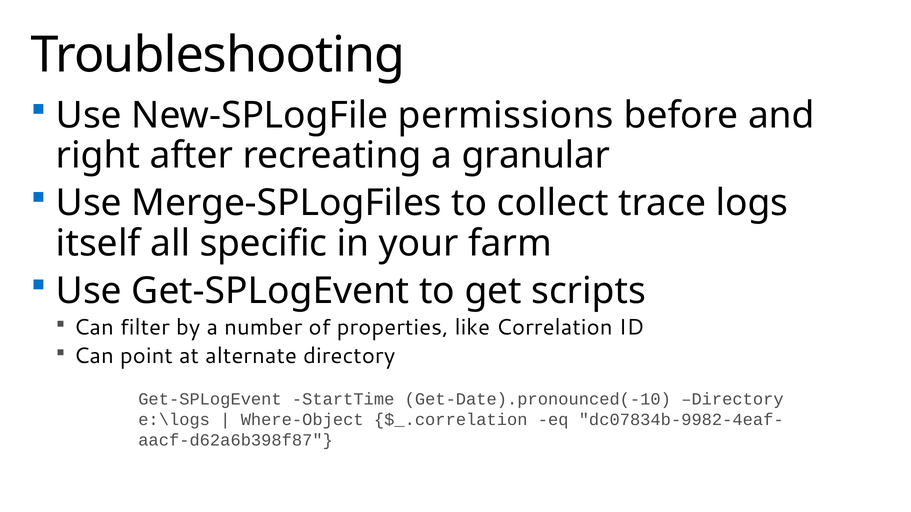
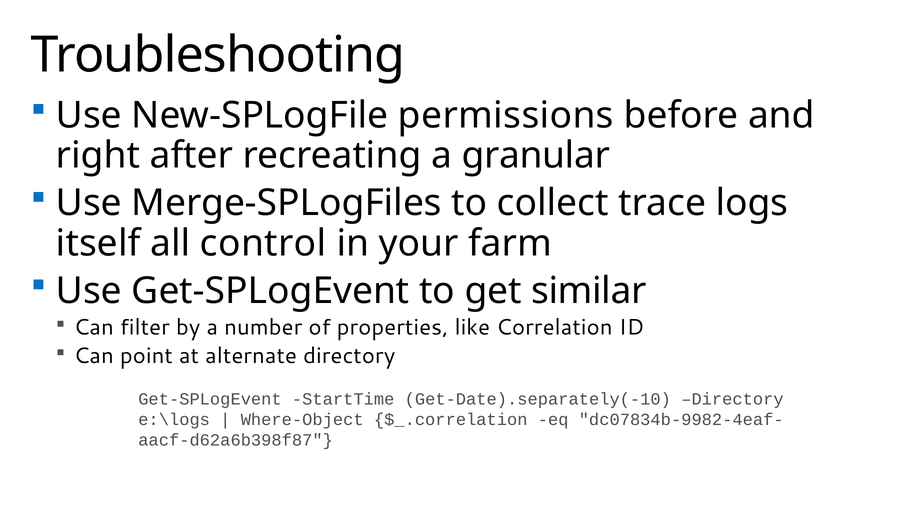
specific: specific -> control (263, 243)
scripts: scripts -> similar (589, 291)
Get-Date).pronounced(-10: Get-Date).pronounced(-10 -> Get-Date).separately(-10 (538, 399)
